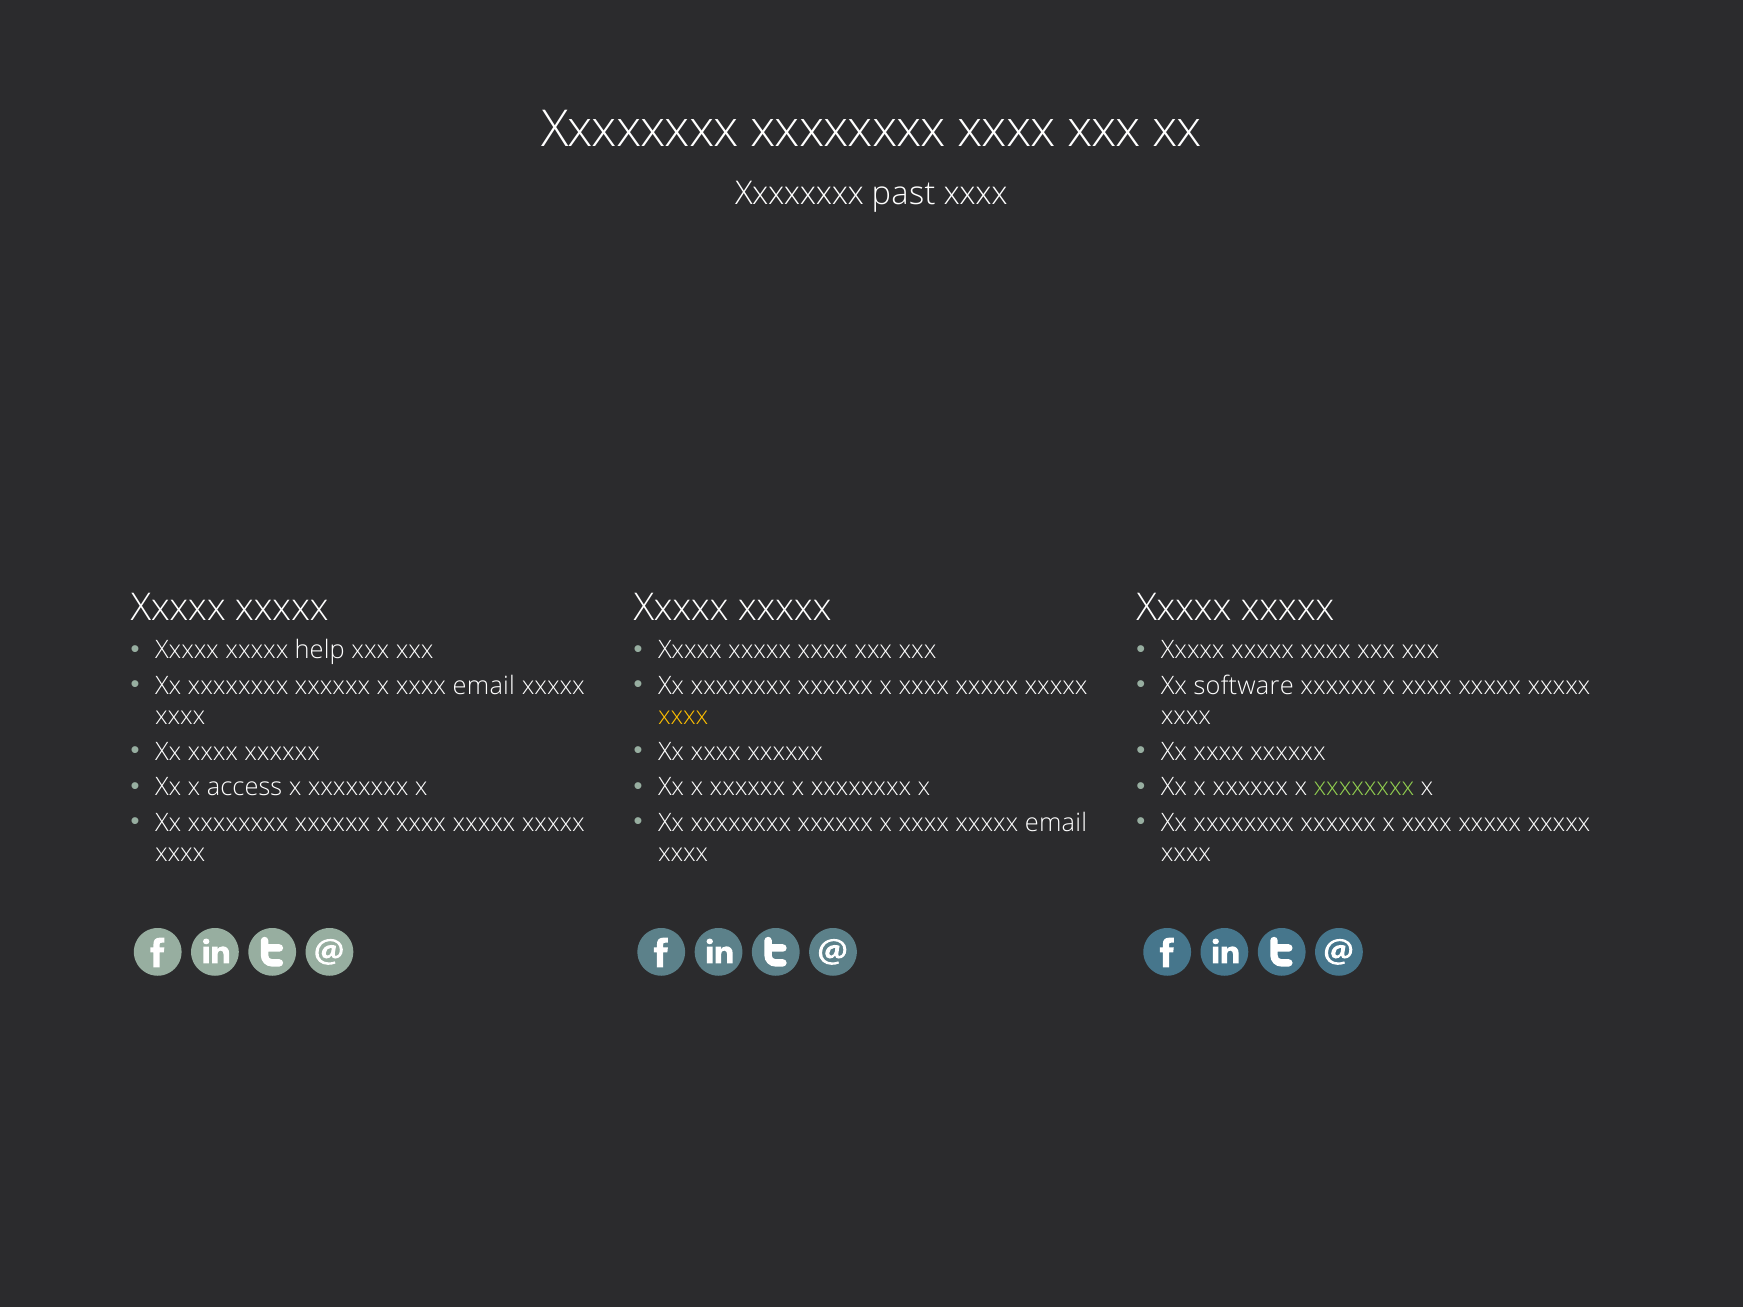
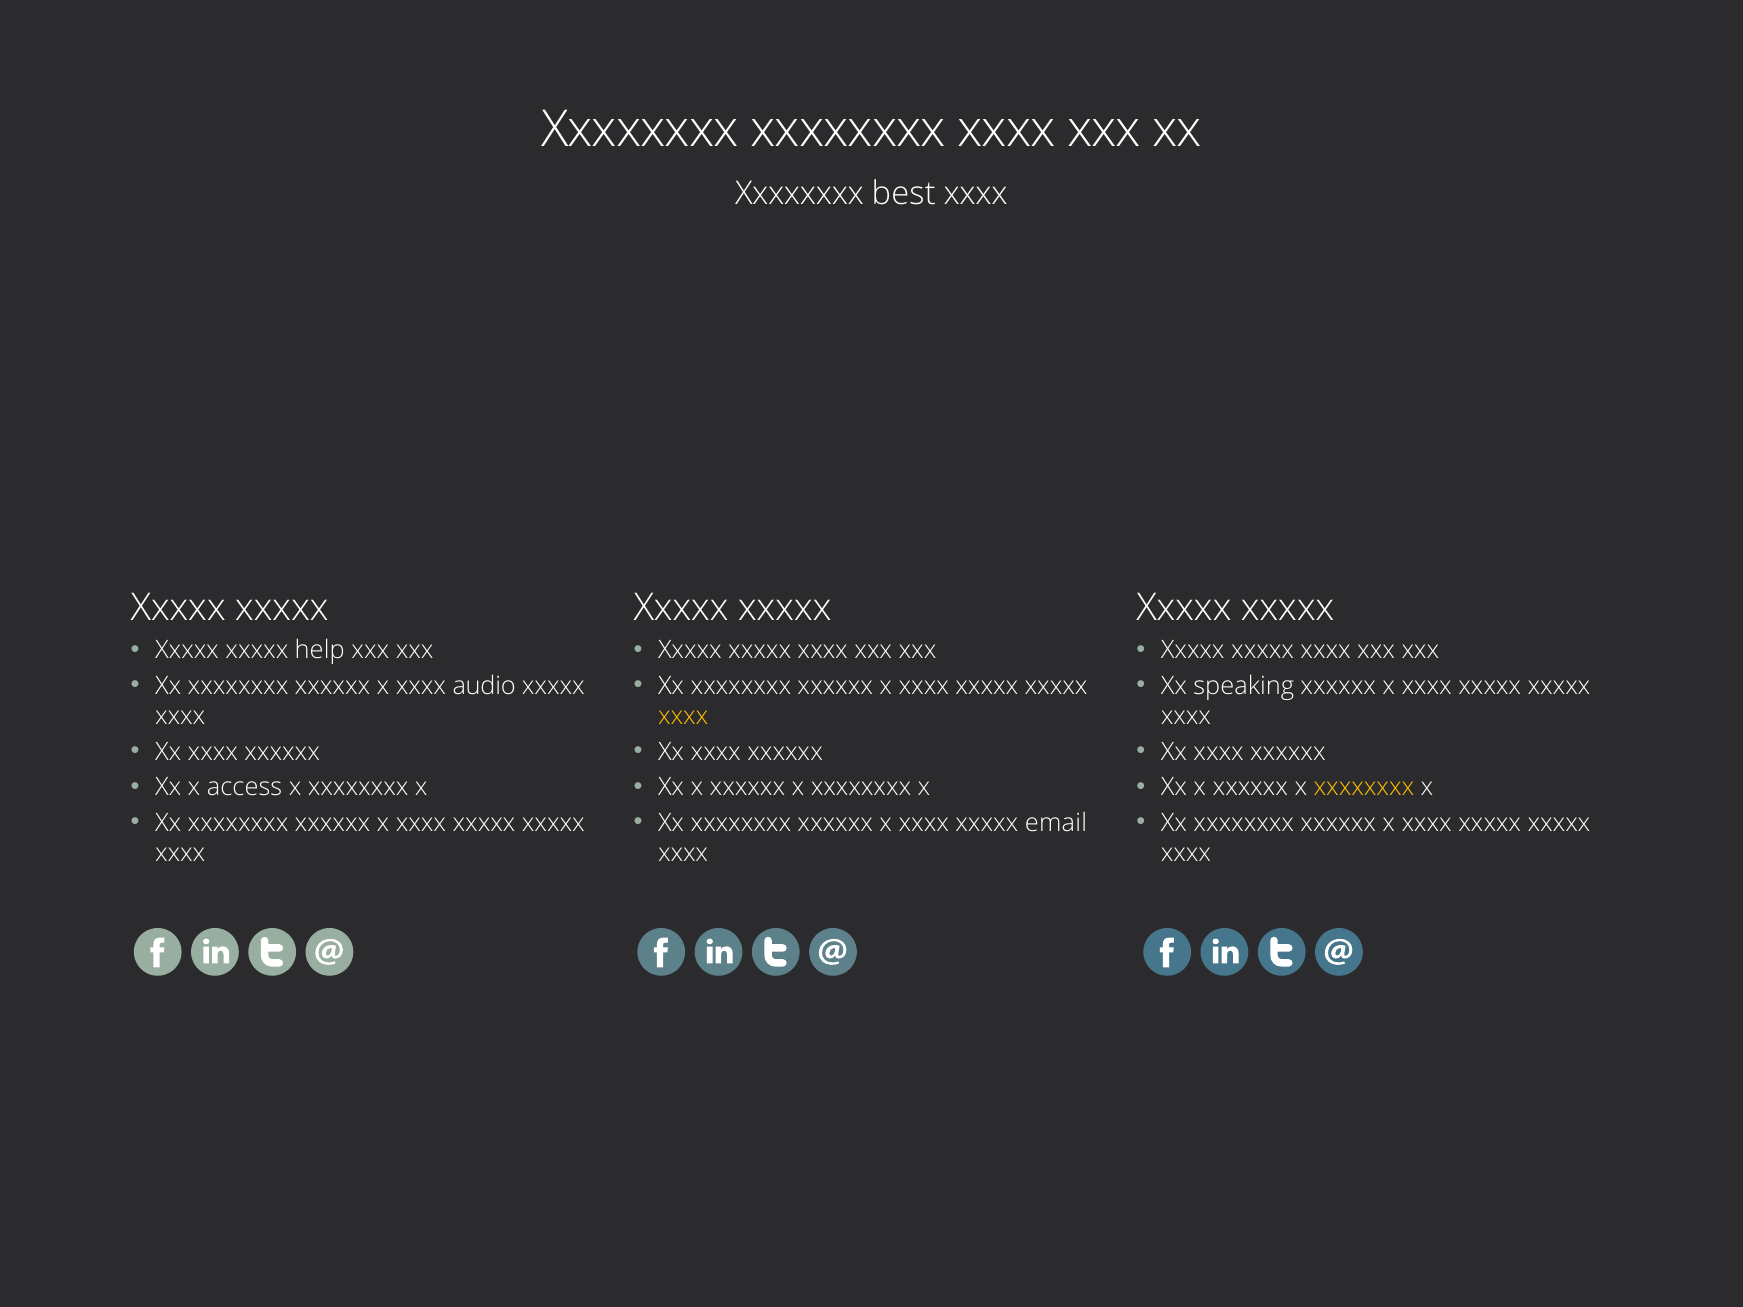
past: past -> best (904, 194)
xxxx email: email -> audio (484, 686)
software: software -> speaking (1244, 686)
xxxxxxxx colour: light green -> yellow (1364, 787)
